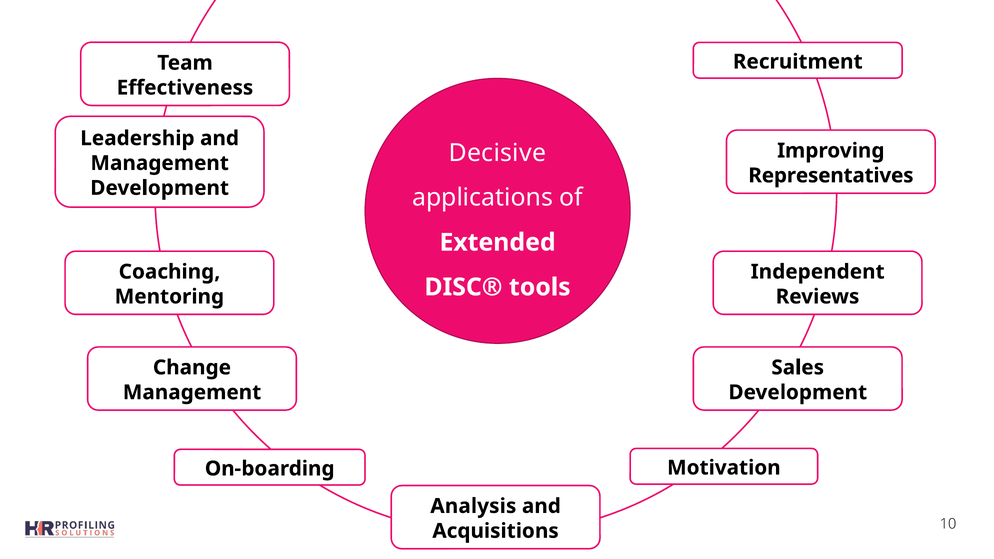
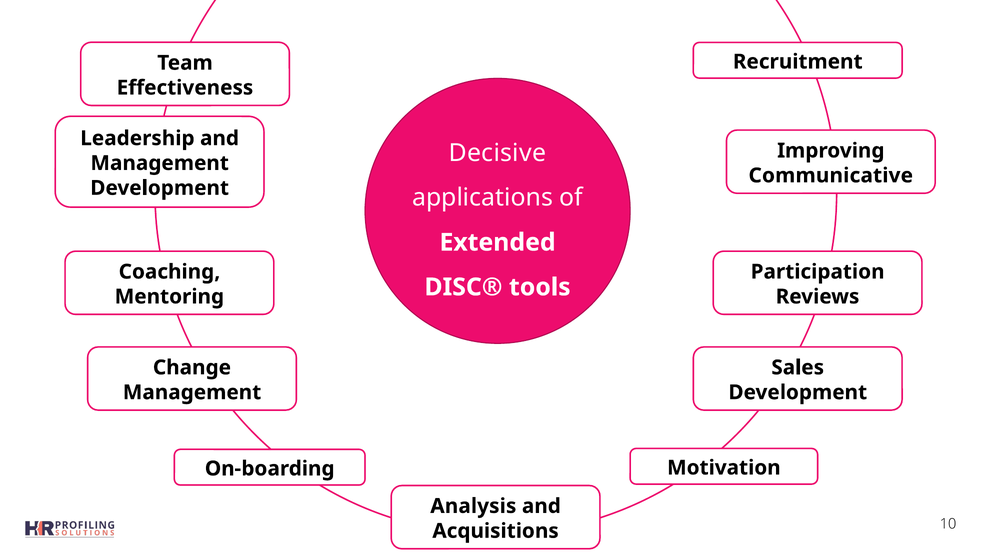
Representatives: Representatives -> Communicative (831, 176)
Independent: Independent -> Participation (818, 272)
